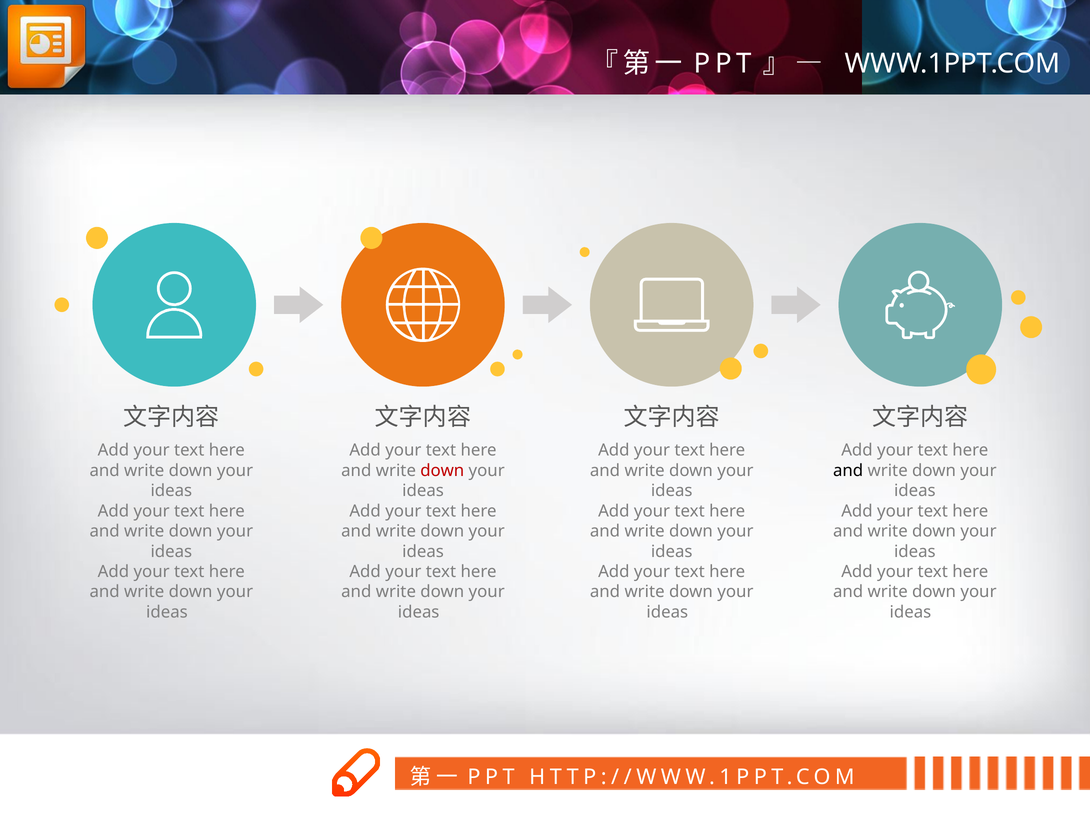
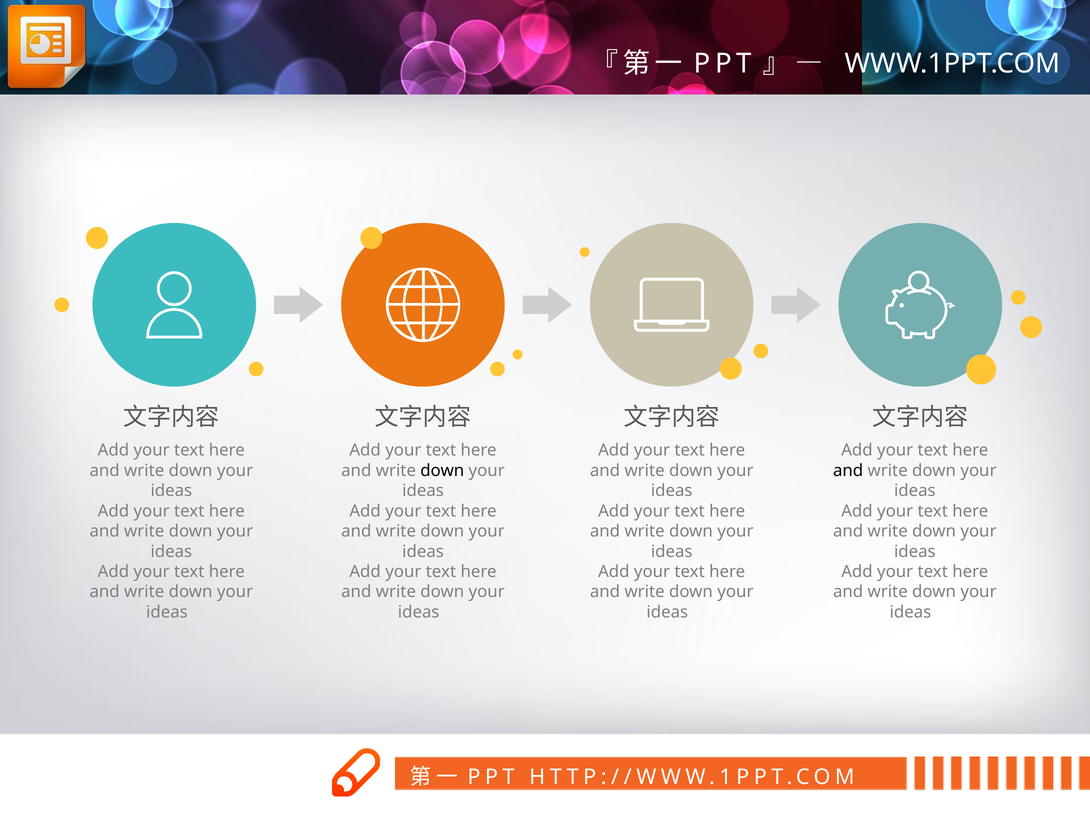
down colour: red -> black (442, 470)
